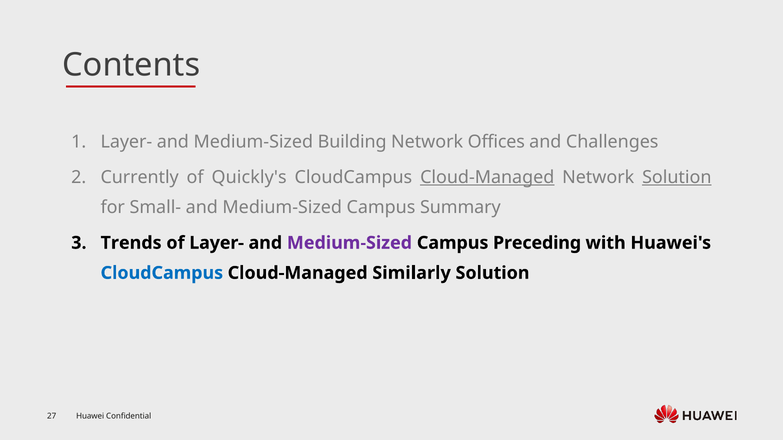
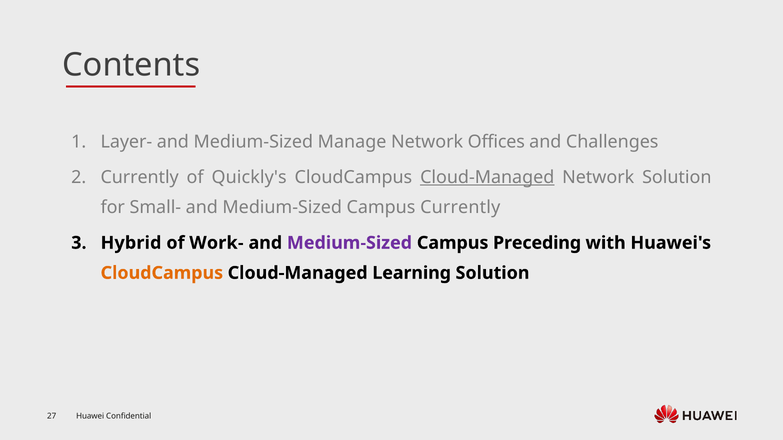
Building: Building -> Manage (352, 142)
Solution underline: present -> none (677, 177)
Campus Summary: Summary -> Currently (460, 208)
Trends: Trends -> Hybrid (131, 243)
of Layer-: Layer- -> Work- (216, 243)
CloudCampus colour: blue -> orange (162, 273)
Similarly: Similarly -> Learning (412, 273)
